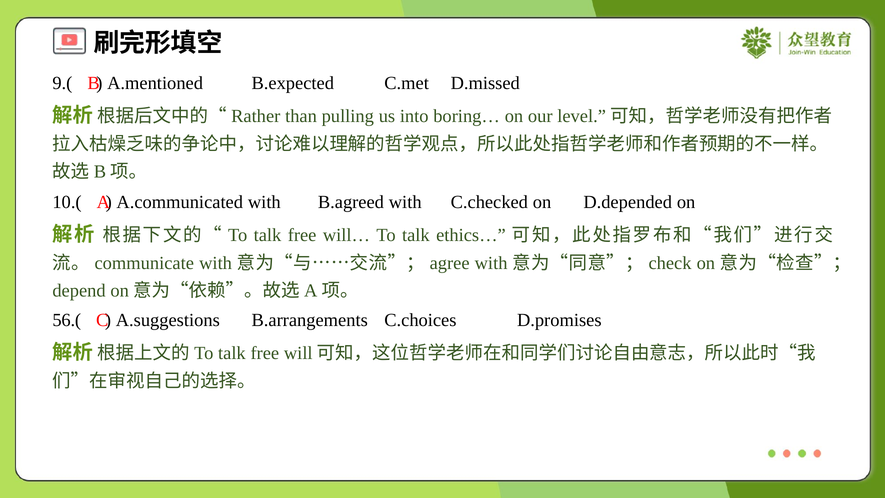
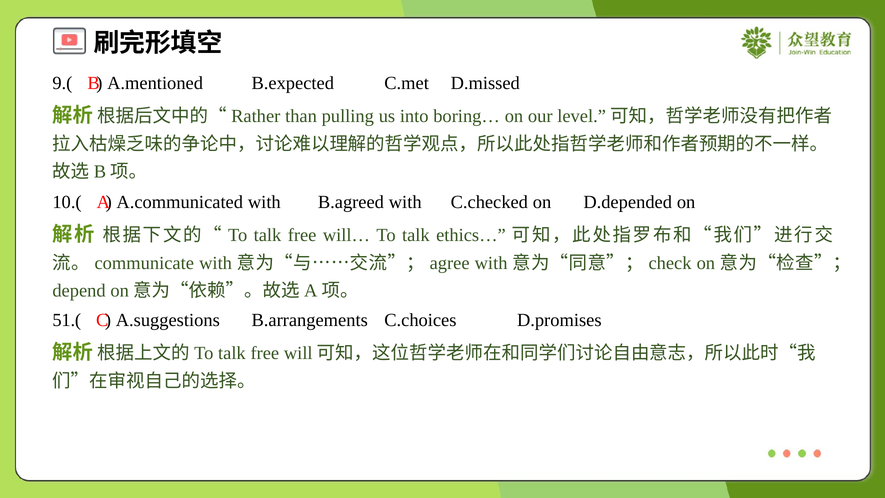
56.(: 56.( -> 51.( (67, 320)
